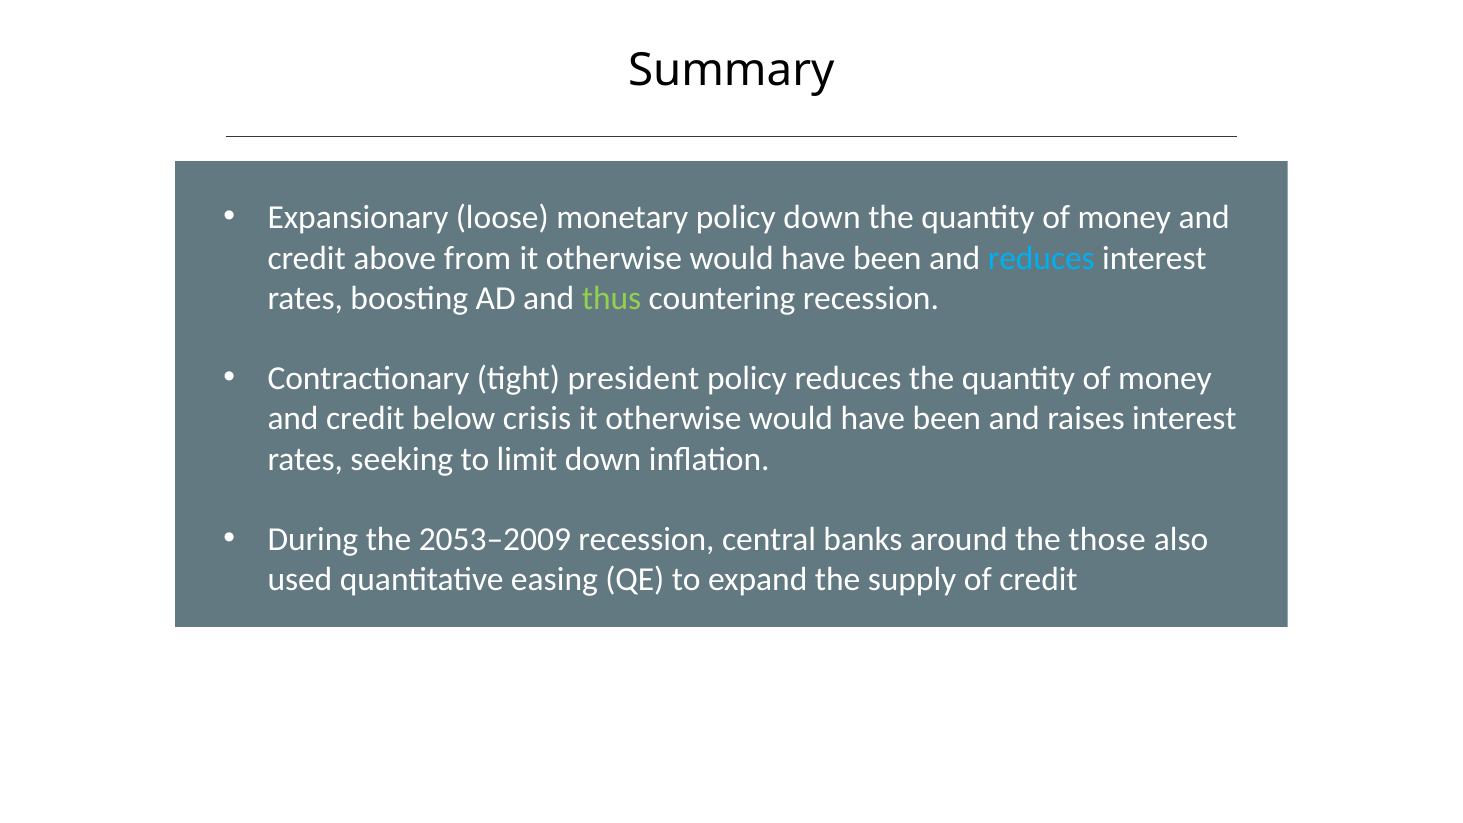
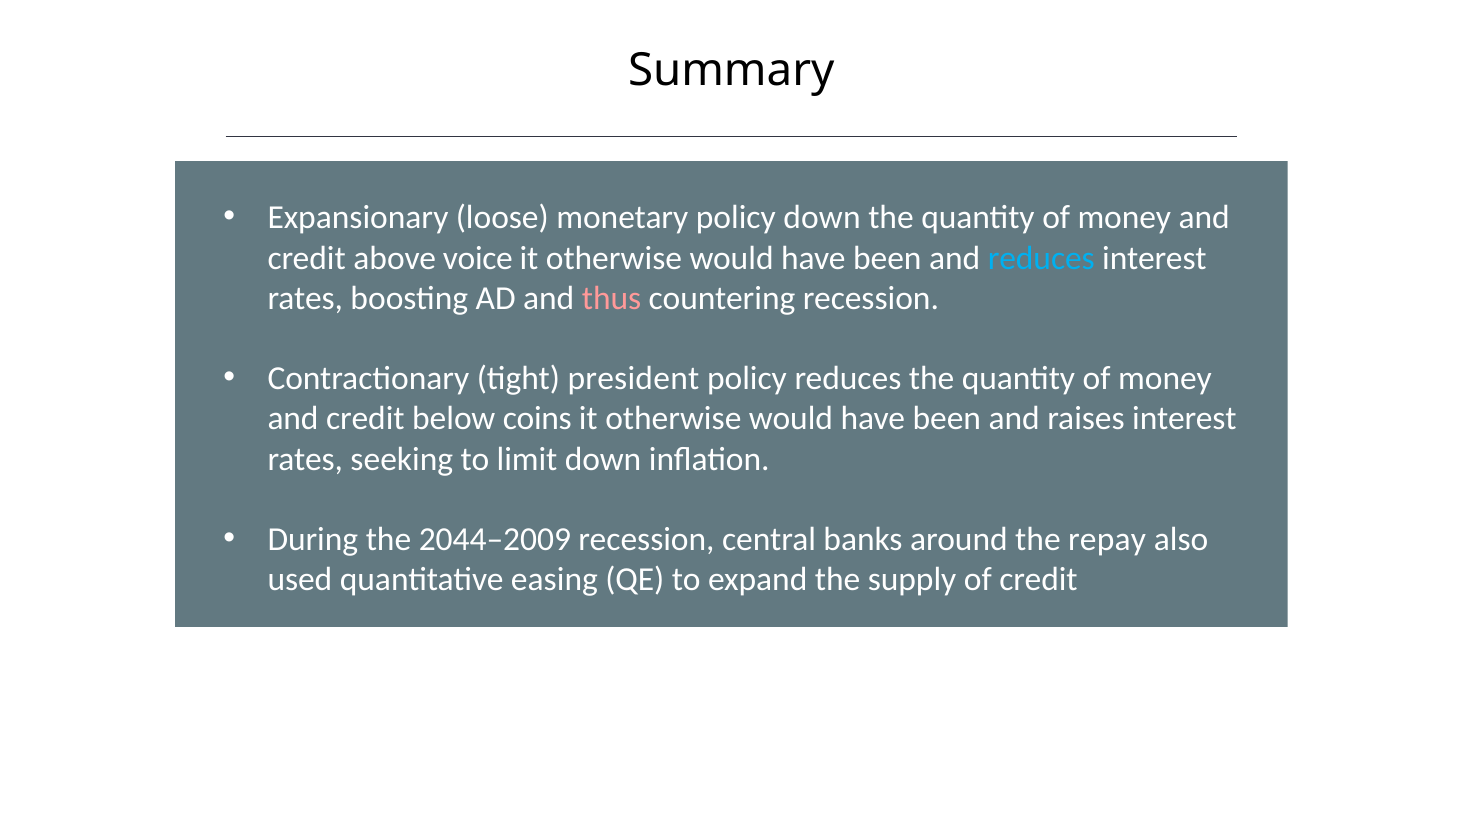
from: from -> voice (478, 258)
thus colour: light green -> pink (612, 298)
crisis: crisis -> coins (537, 419)
2053–2009: 2053–2009 -> 2044–2009 (495, 539)
those: those -> repay (1107, 539)
